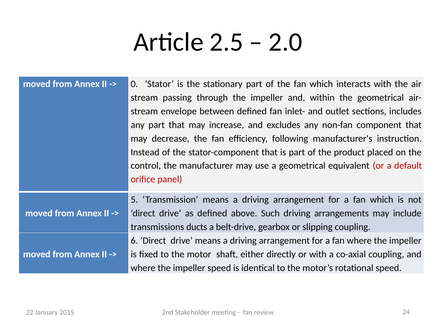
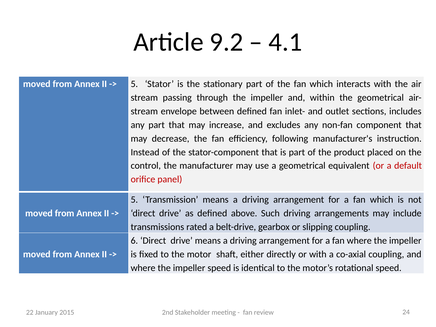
2.5: 2.5 -> 9.2 (226, 42)
2.0: 2.0 -> 4.1 (285, 42)
0: 0 -> 5 (134, 84)
ducts: ducts -> rated (197, 227)
